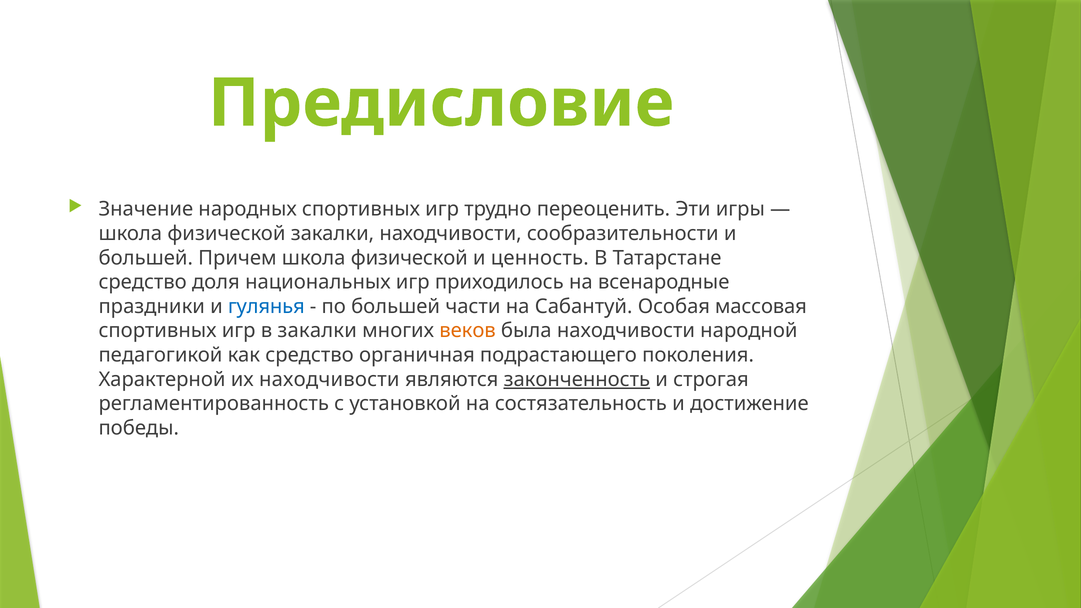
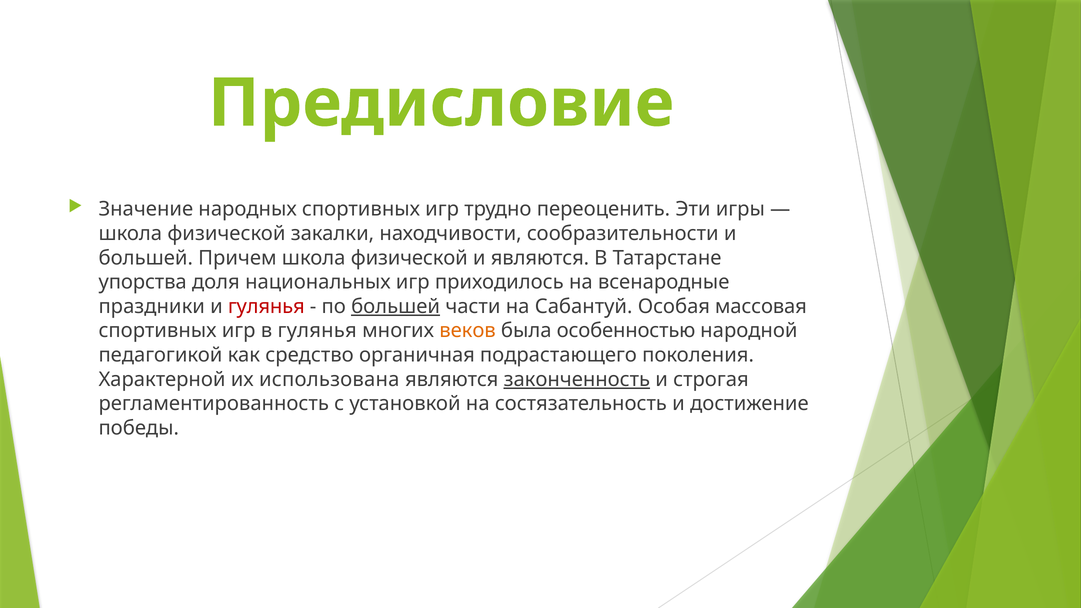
и ценность: ценность -> являются (540, 258)
средство: средство -> упорства (143, 282)
гулянья colour: blue -> red (266, 306)
большей underline: none -> present (396, 306)
в закалки: закалки -> гулянья (317, 331)
была находчивости: находчивости -> особенностью (626, 331)
их находчивости: находчивости -> использована (329, 379)
